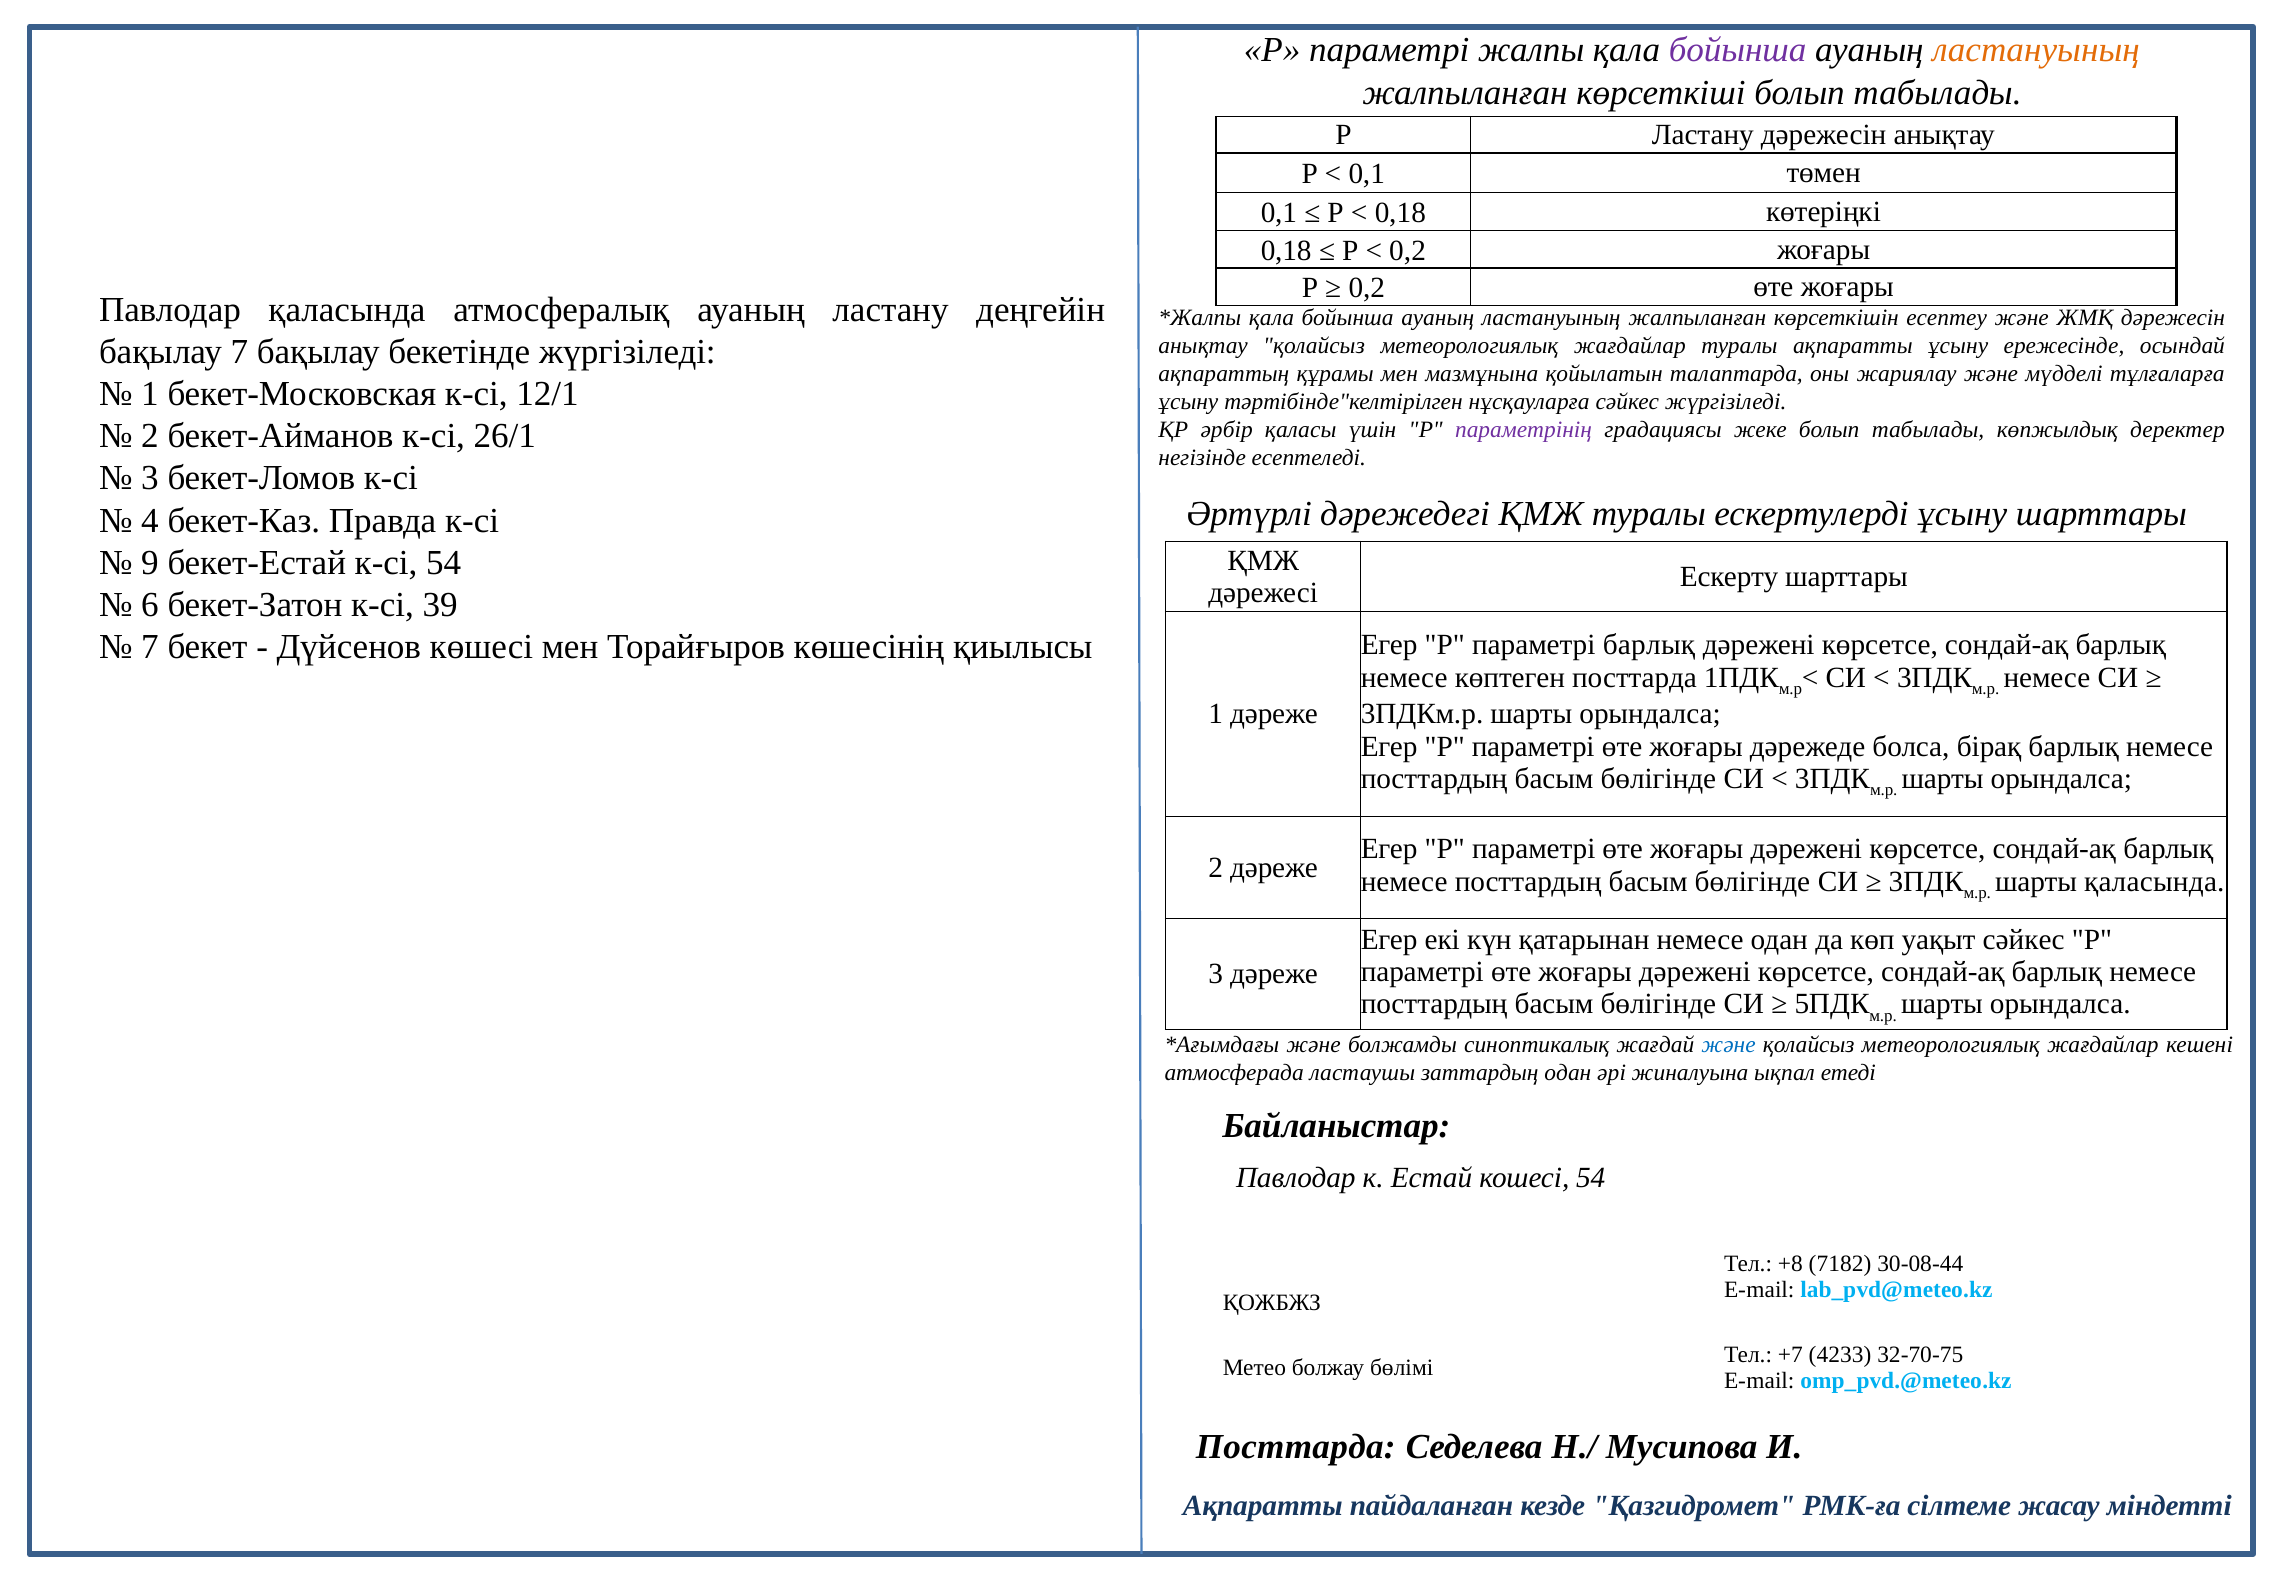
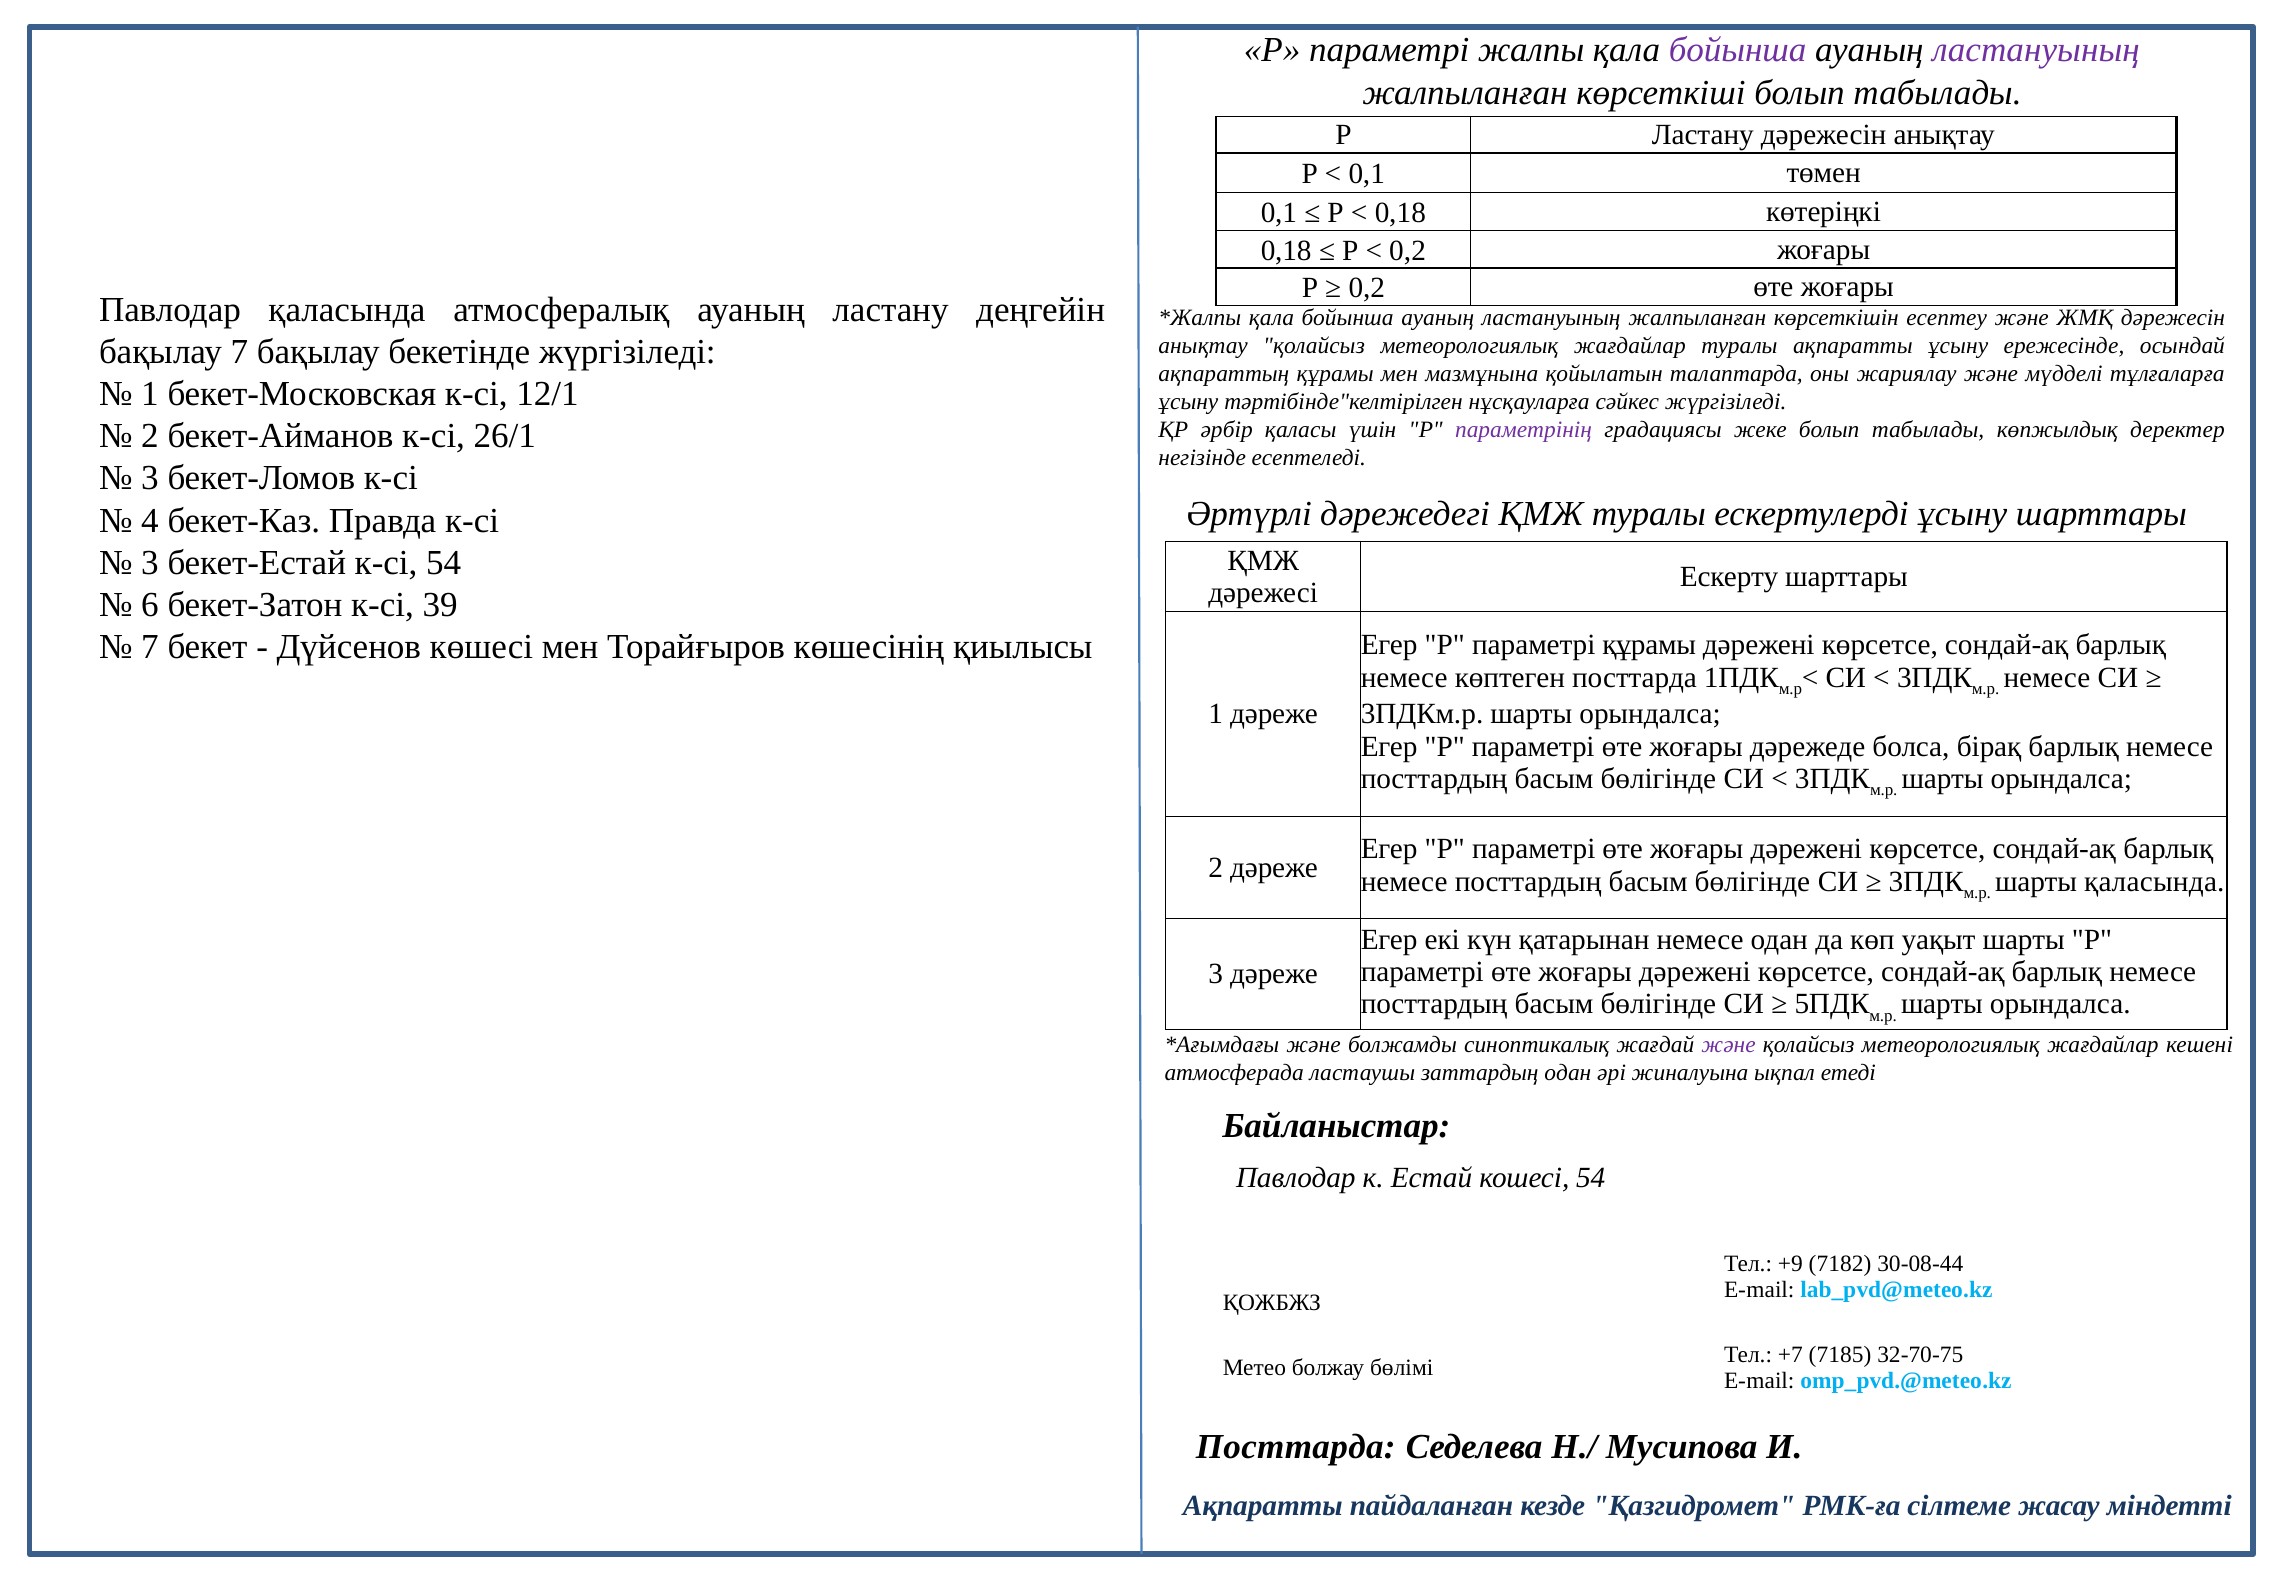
ластануының colour: orange -> purple (2036, 50)
9: 9 -> 3 (150, 562)
параметрі барлық: барлық -> құрамы (1649, 645)
уақыт сәйкес: сәйкес -> шарты (2024, 939)
және colour: blue -> purple (1729, 1044)
+8: +8 -> +9 (1790, 1263)
4233: 4233 -> 7185 (1840, 1355)
